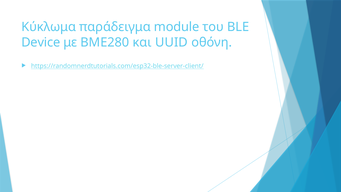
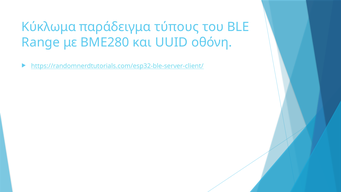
module: module -> τύπους (177, 27)
Device: Device -> Range (41, 42)
